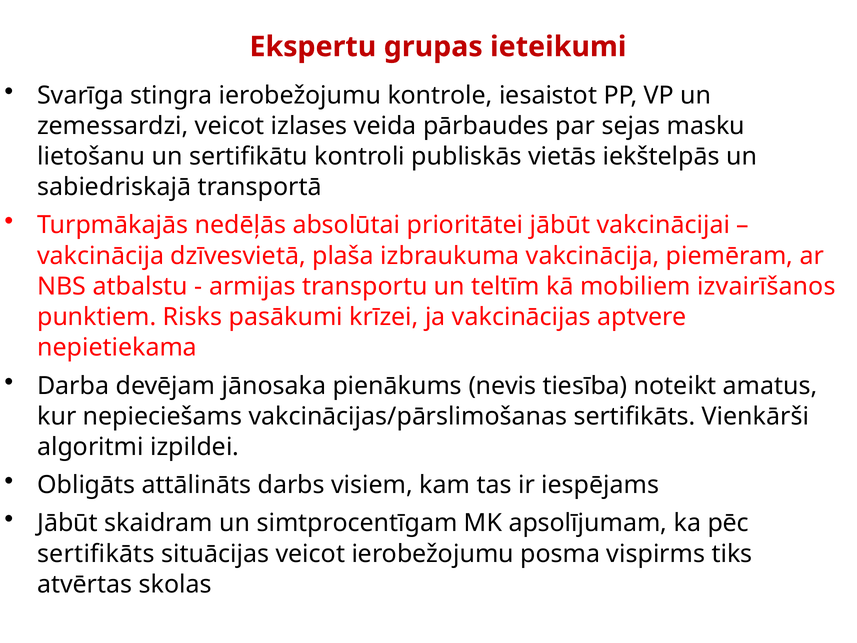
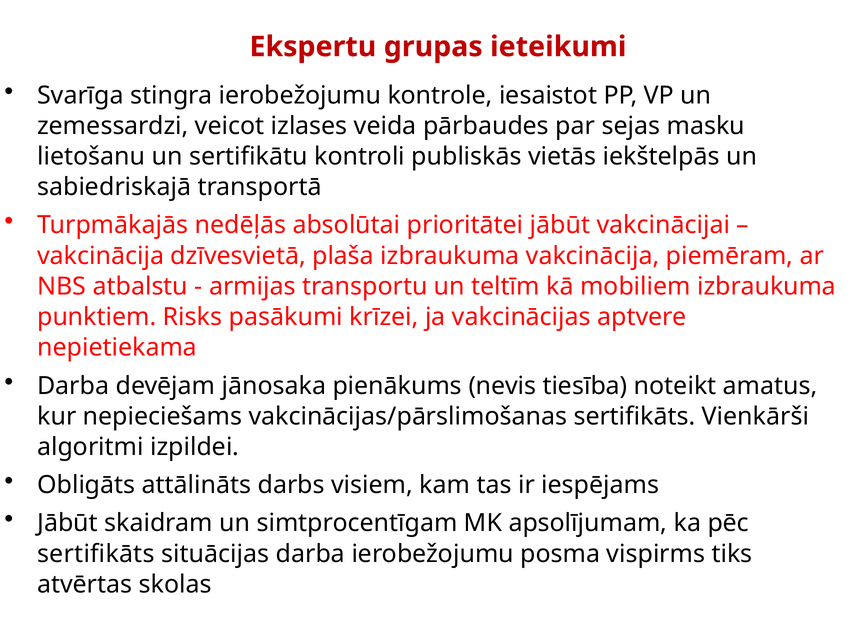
mobiliem izvairīšanos: izvairīšanos -> izbraukuma (767, 286)
situācijas veicot: veicot -> darba (310, 554)
